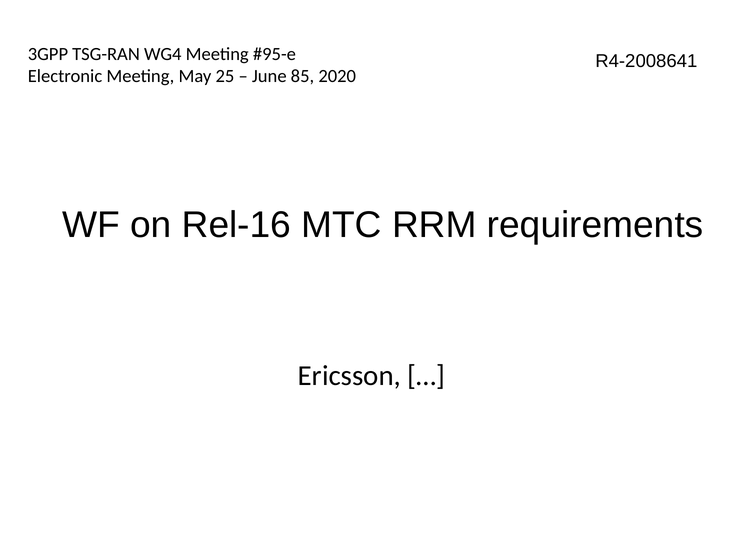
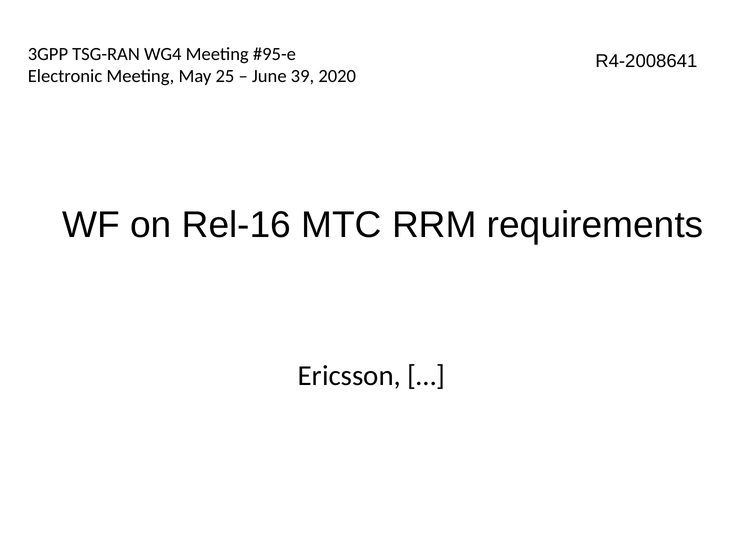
85: 85 -> 39 (302, 76)
